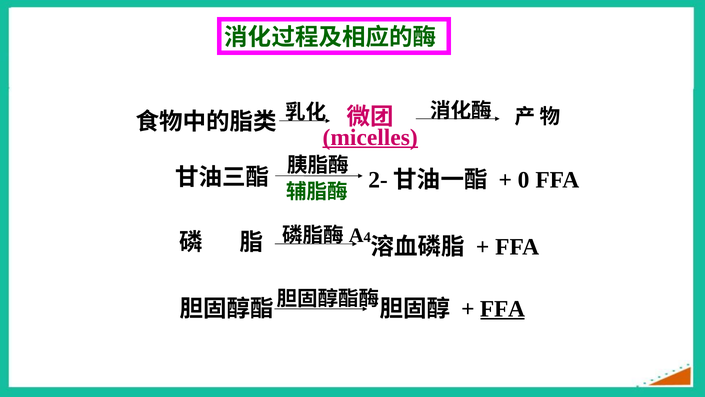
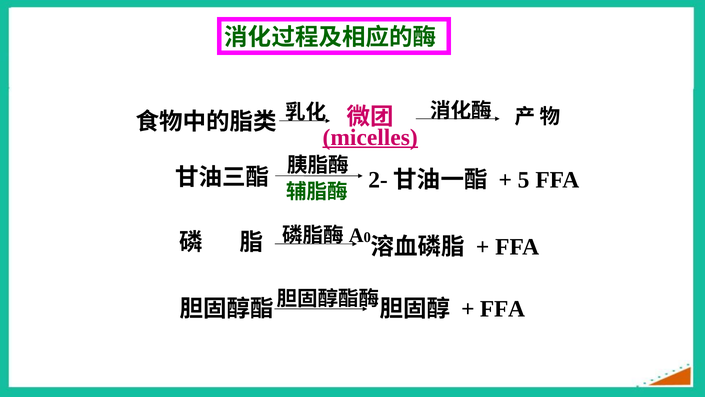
0: 0 -> 5 (524, 180)
4: 4 -> 0 (367, 237)
FFA underline: present -> none (502, 308)
